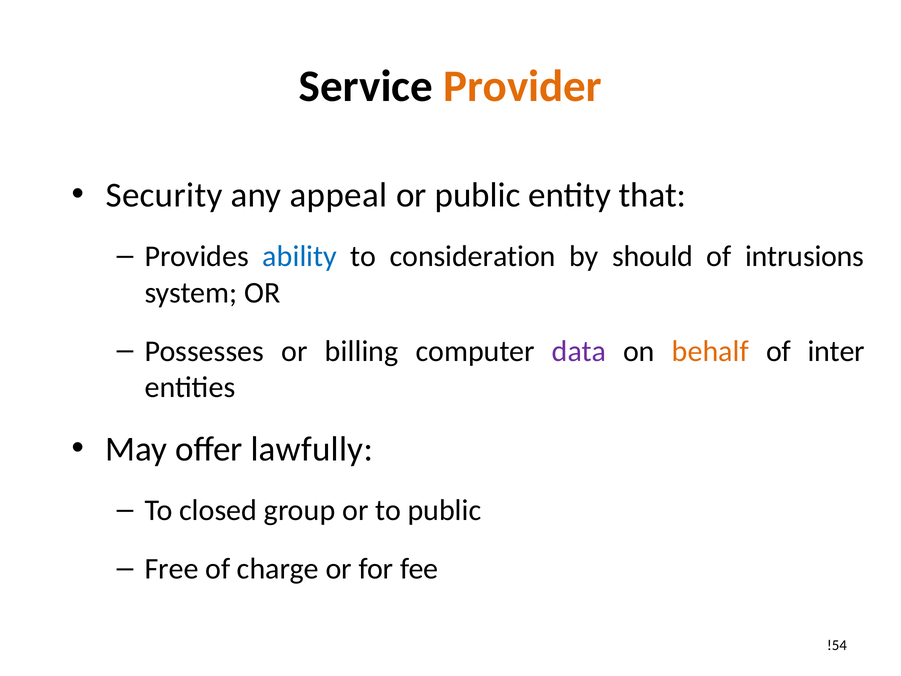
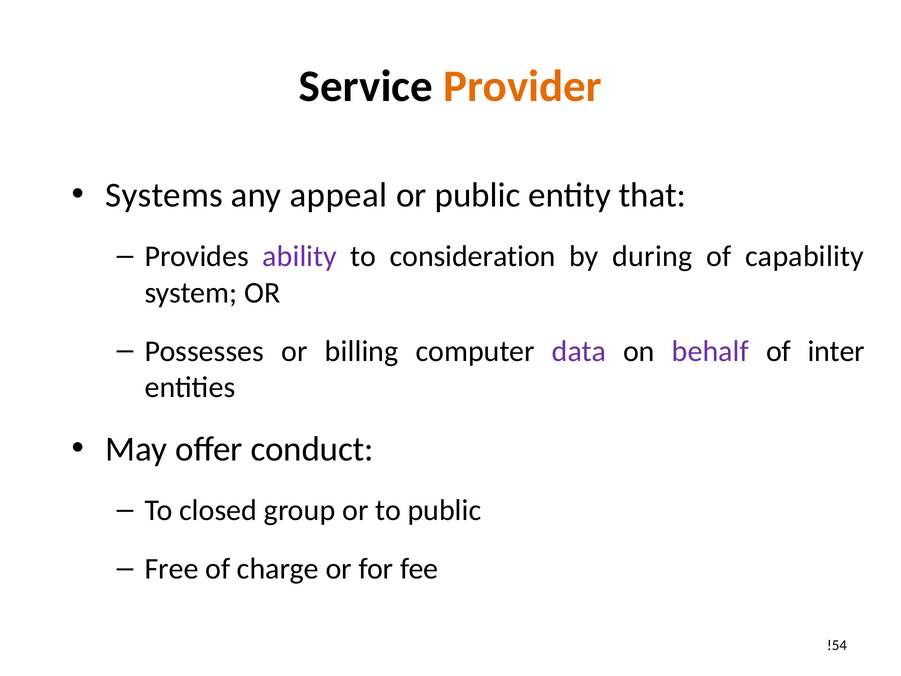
Security: Security -> Systems (164, 195)
ability colour: blue -> purple (300, 256)
should: should -> during (652, 256)
intrusions: intrusions -> capability (805, 256)
behalf colour: orange -> purple (710, 351)
lawfully: lawfully -> conduct (312, 449)
